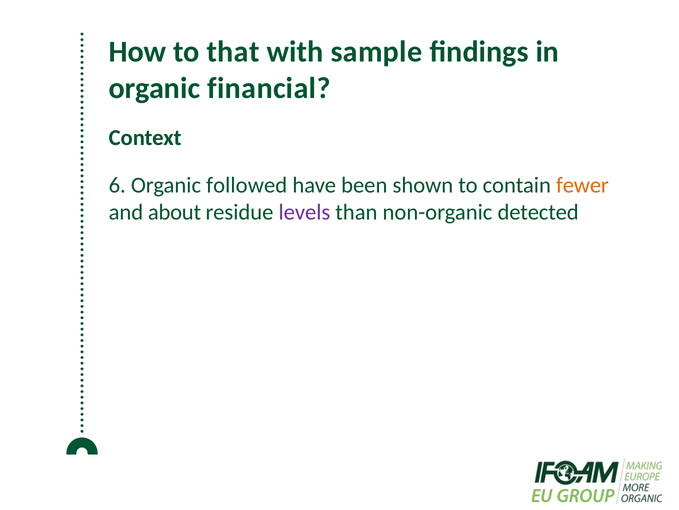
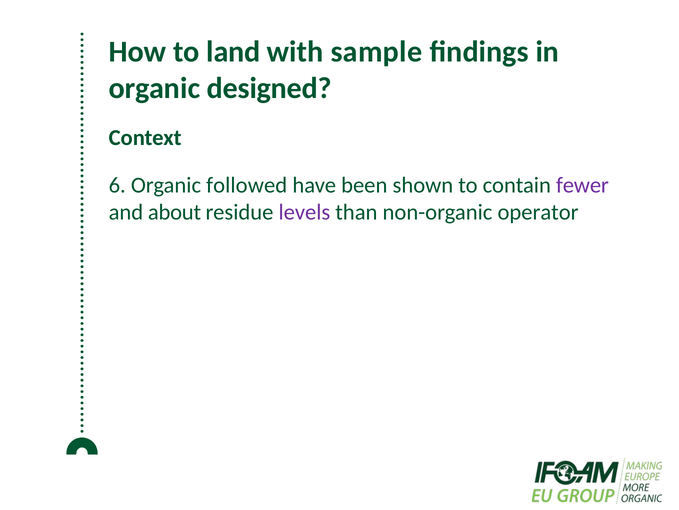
that: that -> land (233, 52)
financial: financial -> designed (269, 88)
fewer colour: orange -> purple (582, 185)
detected: detected -> operator (538, 212)
